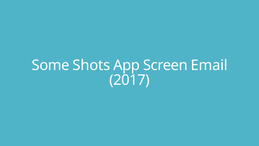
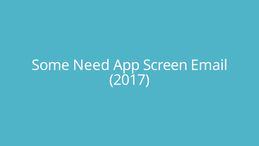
Shots: Shots -> Need (91, 65)
